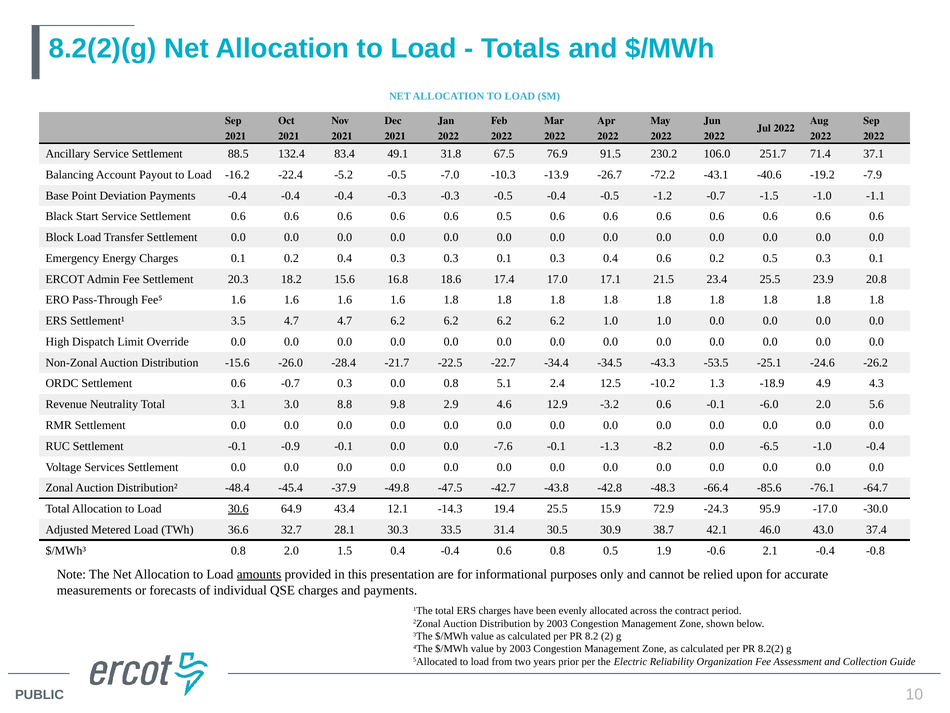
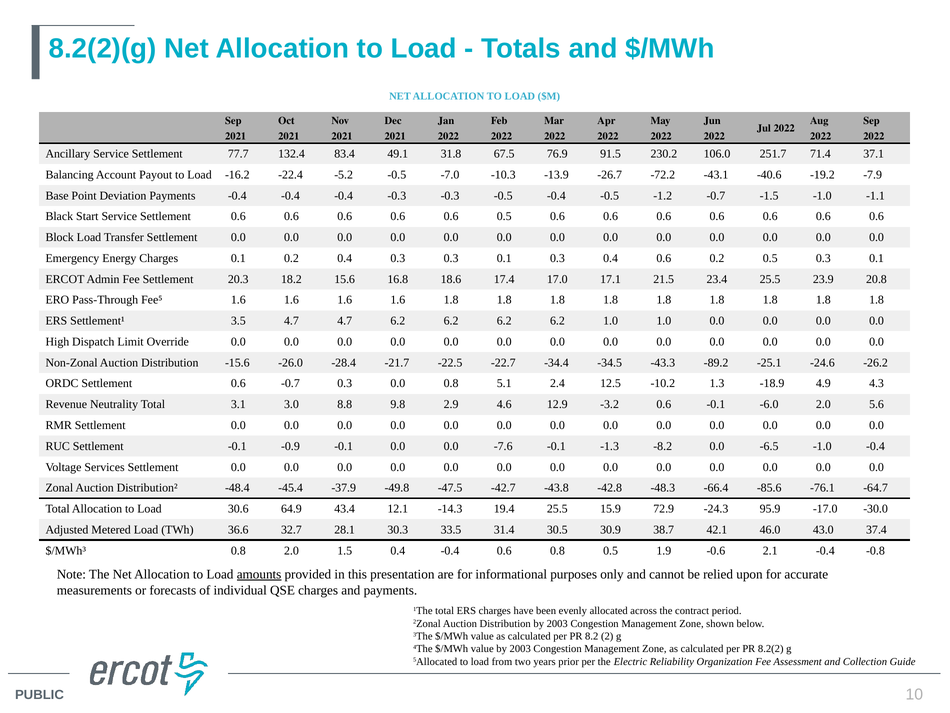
88.5: 88.5 -> 77.7 (238, 154)
-53.5: -53.5 -> -89.2 (716, 362)
30.6 underline: present -> none (238, 509)
